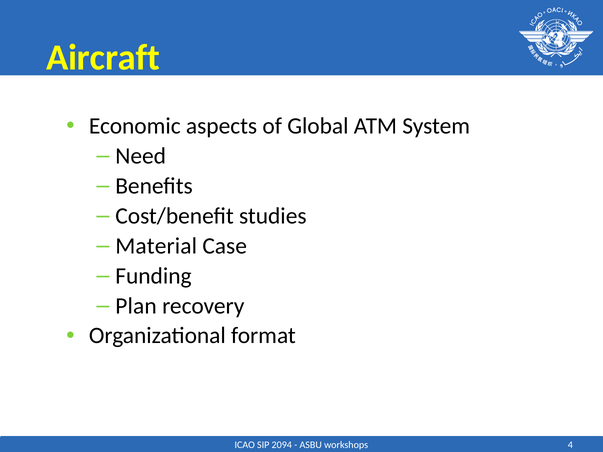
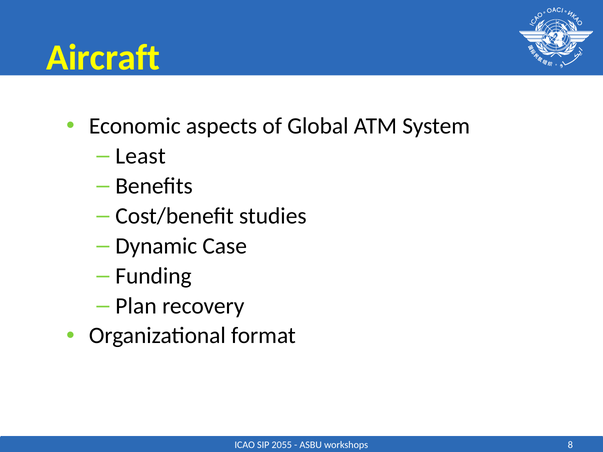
Need: Need -> Least (141, 156)
Material: Material -> Dynamic (156, 246)
2094: 2094 -> 2055 (282, 445)
4: 4 -> 8 (570, 445)
